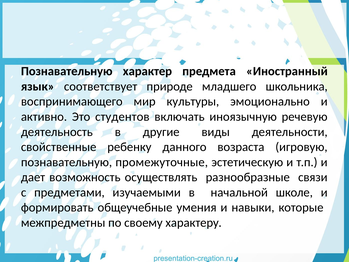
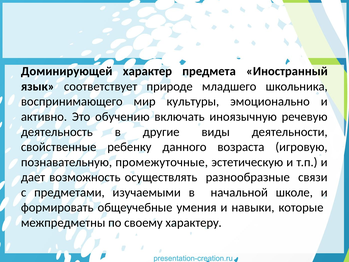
Познавательную: Познавательную -> Доминирующей (67, 71)
студентов: студентов -> обучению (122, 117)
